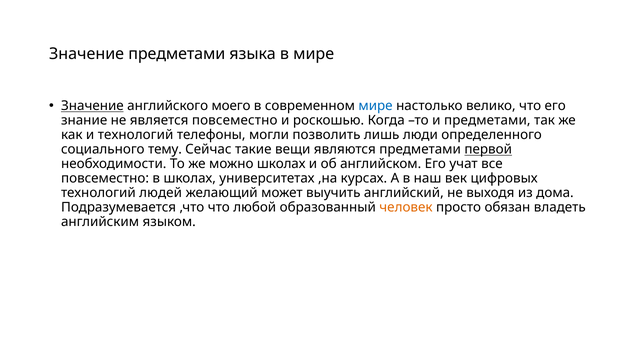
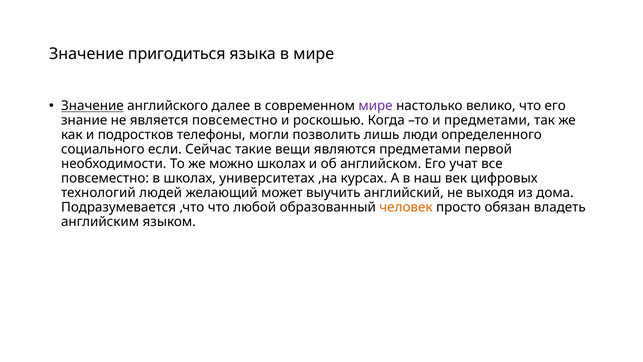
Значение предметами: предметами -> пригодиться (177, 54)
моего: моего -> далее (231, 106)
мире colour: blue -> purple (376, 106)
и технологий: технологий -> подростков (136, 135)
тему: тему -> если (165, 149)
первой underline: present -> none (488, 149)
